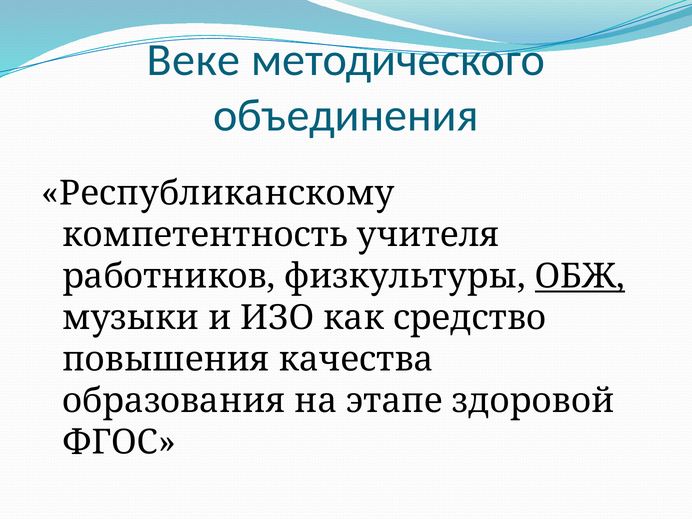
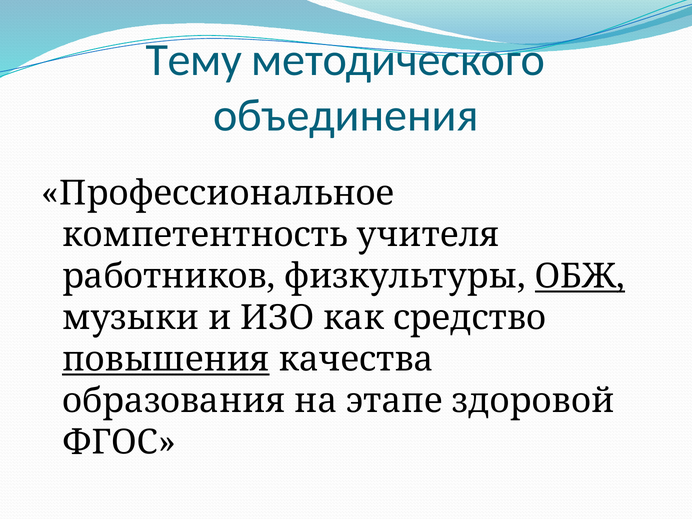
Веке: Веке -> Тему (194, 60)
Республиканскому: Республиканскому -> Профессиональное (218, 193)
повышения underline: none -> present (166, 360)
